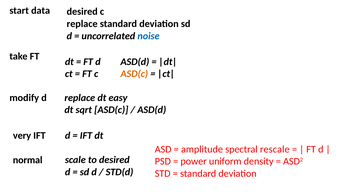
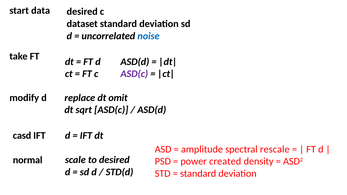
replace: replace -> dataset (82, 24)
ASD(c colour: orange -> purple (134, 74)
easy: easy -> omit (118, 98)
very: very -> casd (22, 136)
uniform: uniform -> created (225, 161)
